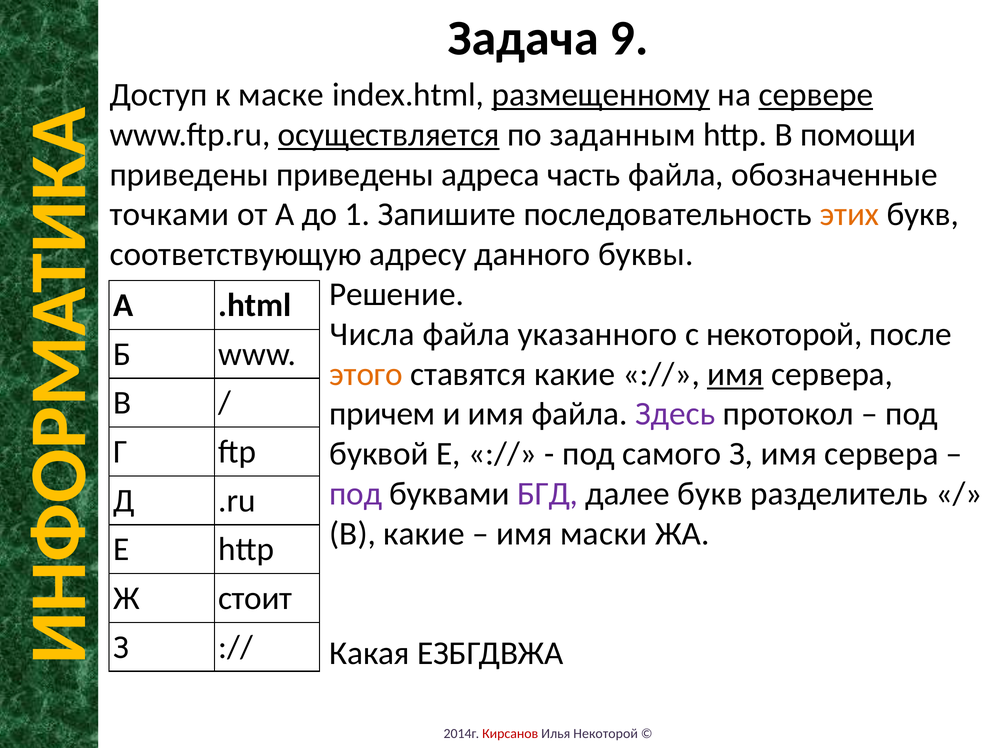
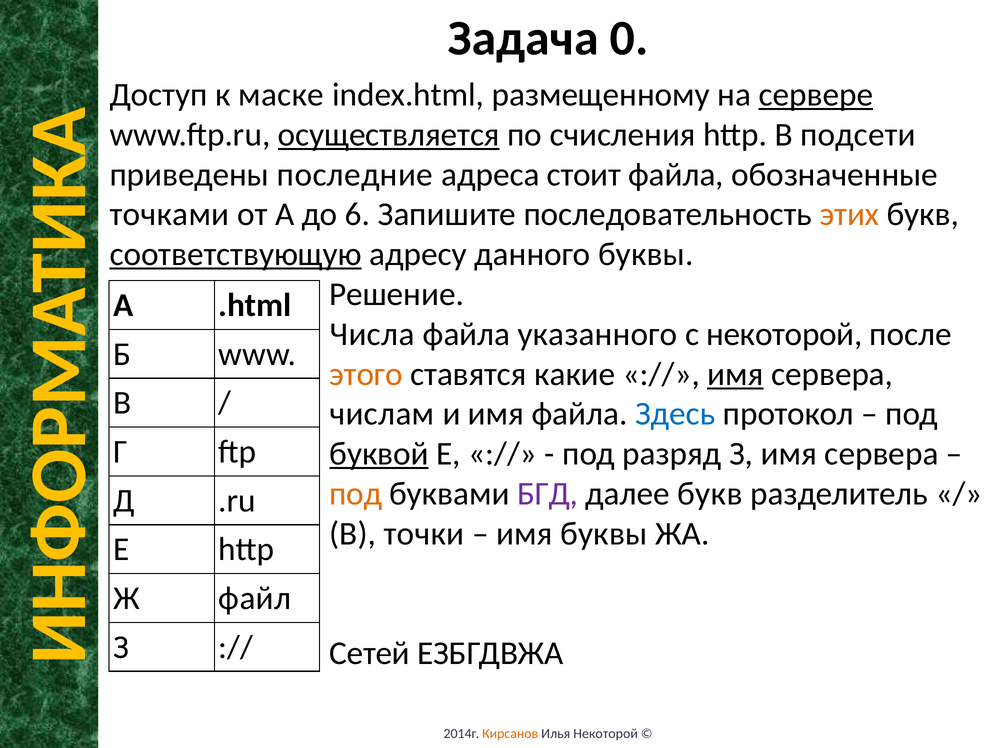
9: 9 -> 0 (629, 38)
размещенному underline: present -> none (601, 95)
заданным: заданным -> счисления (623, 135)
помощи: помощи -> подсети (858, 135)
приведены приведены: приведены -> последние (355, 175)
часть: часть -> стоит (584, 175)
1: 1 -> 6 (358, 215)
соответствующую underline: none -> present (236, 255)
причем: причем -> числам (382, 414)
Здесь colour: purple -> blue (675, 414)
буквой underline: none -> present (379, 454)
самого: самого -> разряд (672, 454)
под colour: purple -> orange (356, 494)
В какие: какие -> точки (424, 534)
имя маски: маски -> буквы (604, 534)
стоит: стоит -> файл (255, 599)
Какая: Какая -> Сетей (370, 654)
Кирсанов colour: red -> orange (510, 734)
